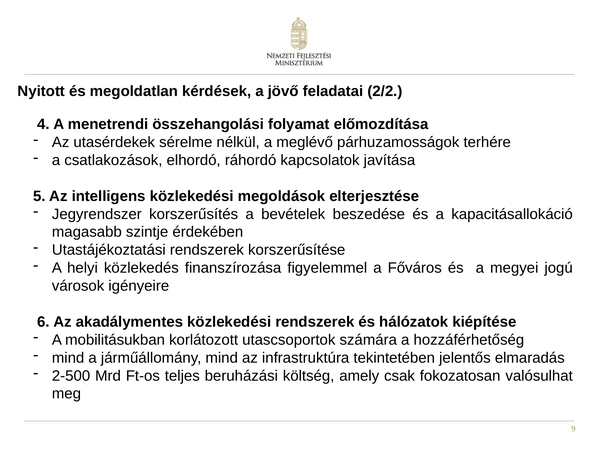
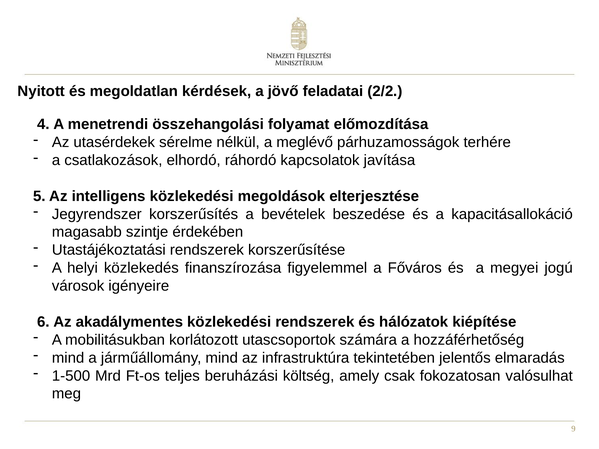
2-500: 2-500 -> 1-500 (71, 376)
